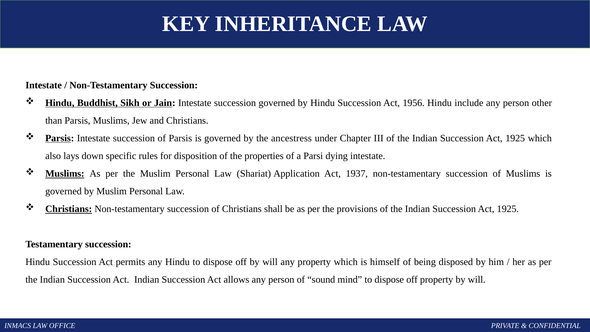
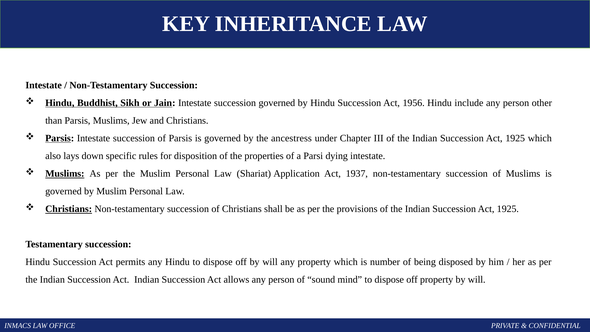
himself: himself -> number (385, 262)
